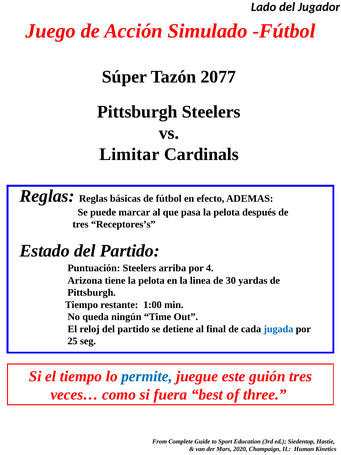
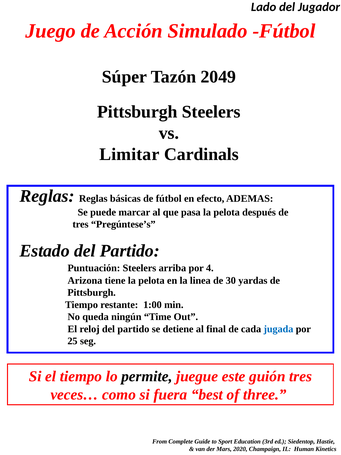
2077: 2077 -> 2049 (218, 77)
Receptores’s: Receptores’s -> Pregúntese’s (123, 224)
permite colour: blue -> black (147, 376)
